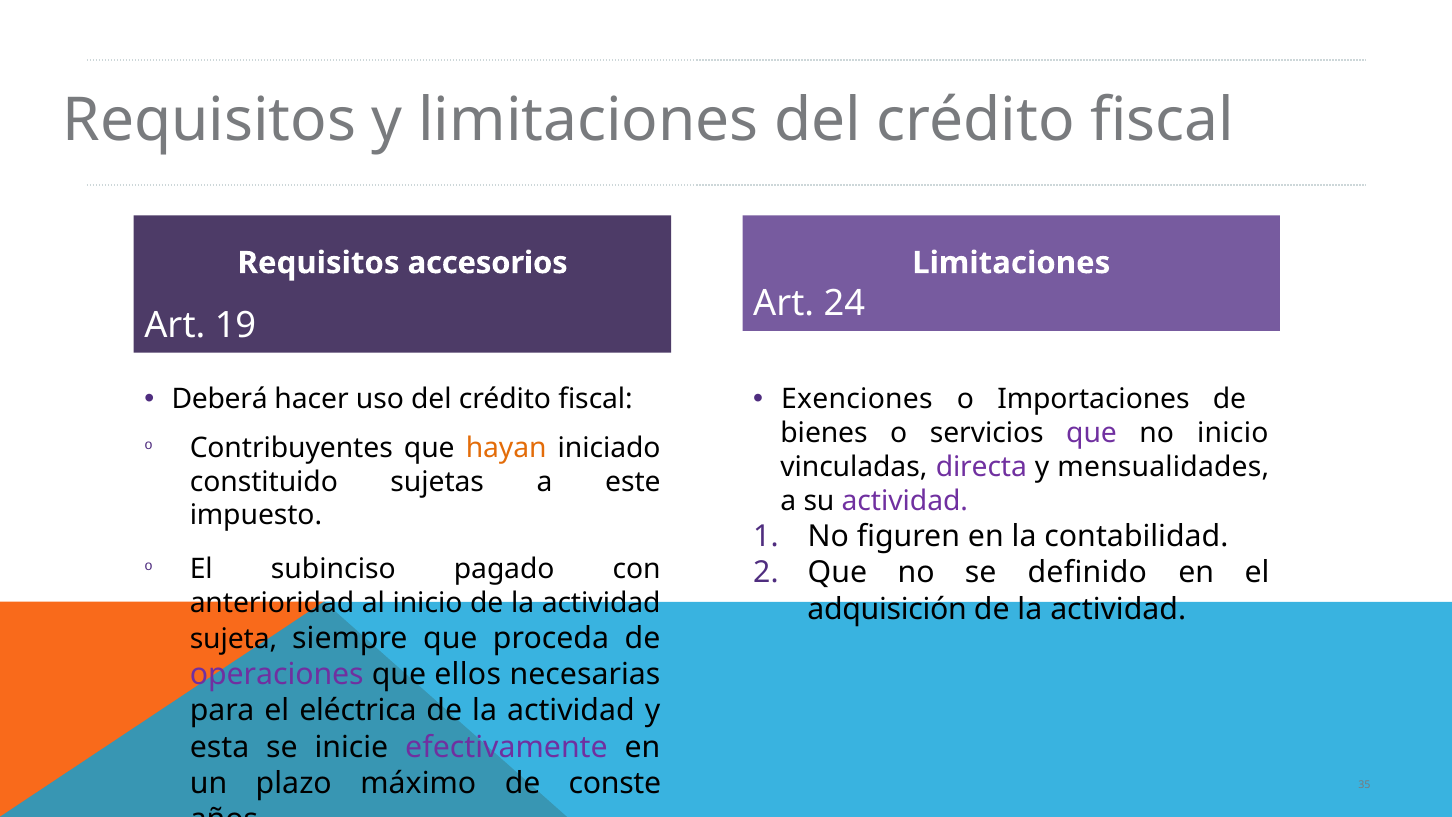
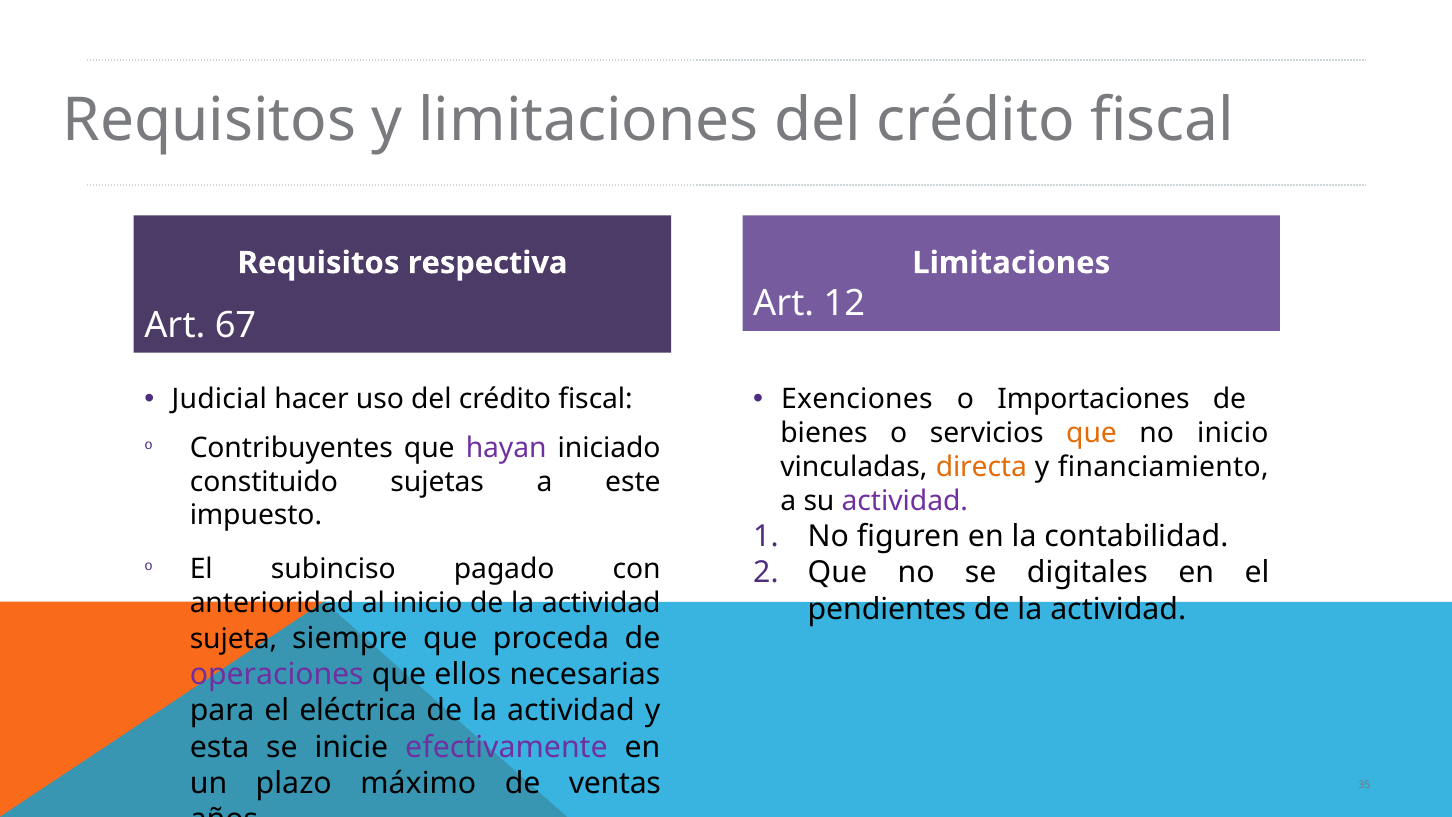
accesorios: accesorios -> respectiva (488, 263)
24: 24 -> 12 (844, 304)
19: 19 -> 67 (236, 326)
Deberá: Deberá -> Judicial (219, 399)
que colour: purple -> orange (1092, 433)
hayan colour: orange -> purple (506, 448)
directa colour: purple -> orange (981, 467)
mensualidades: mensualidades -> financiamiento (1163, 467)
definido: definido -> digitales (1087, 573)
adquisición: adquisición -> pendientes (887, 609)
conste: conste -> ventas (615, 783)
